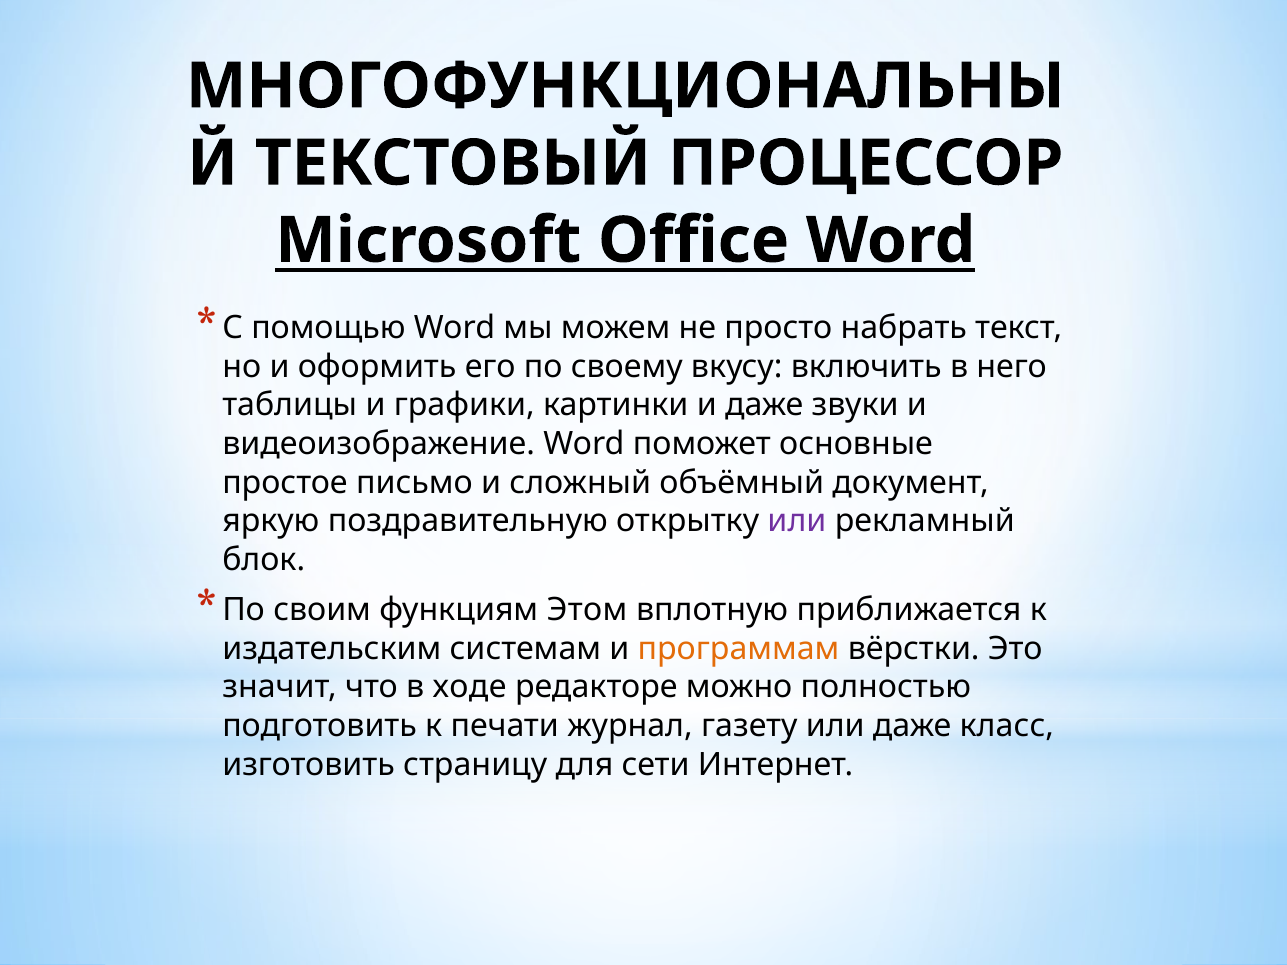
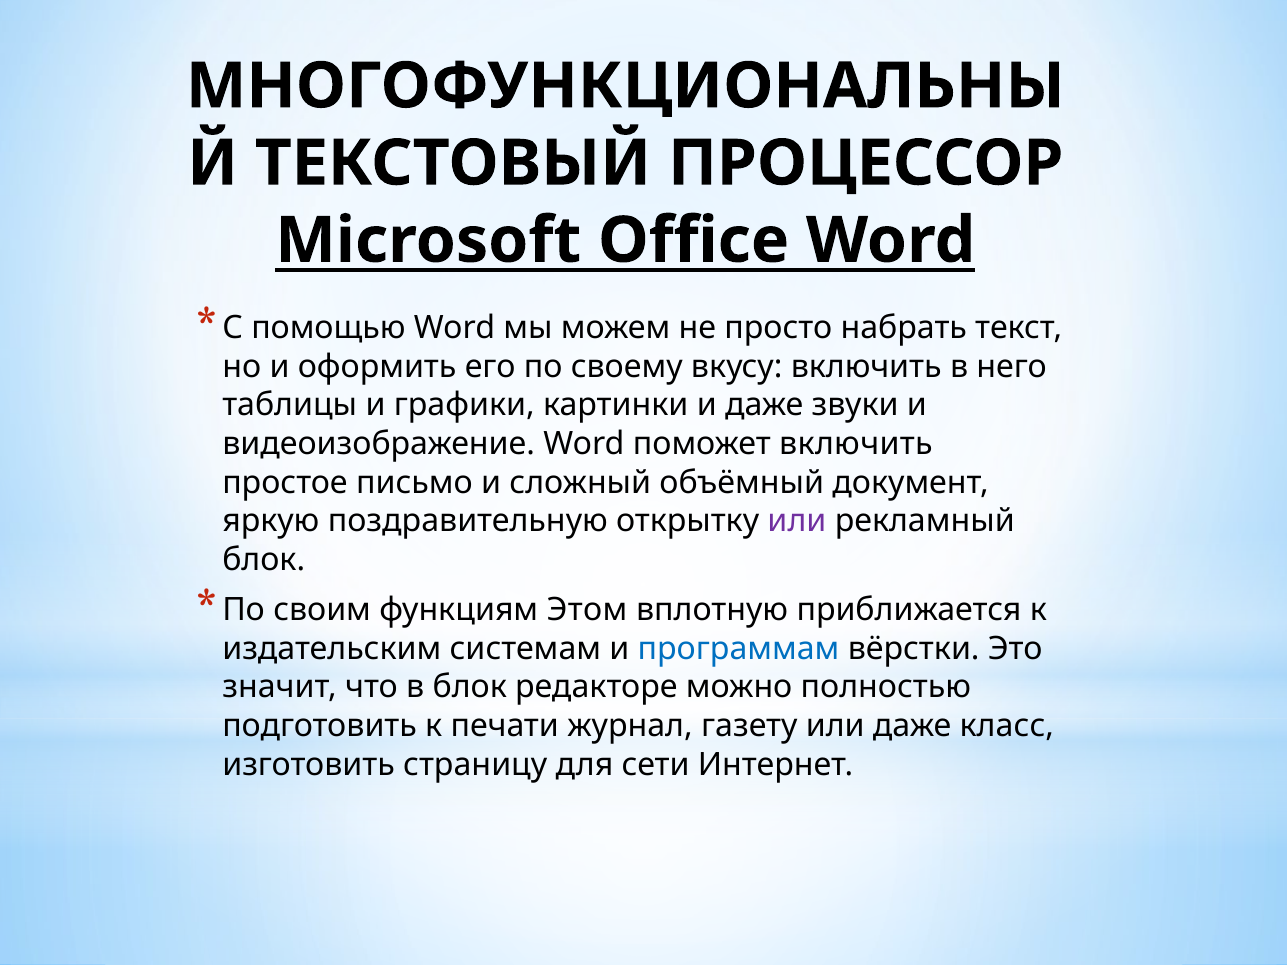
поможет основные: основные -> включить (856, 444)
программам colour: orange -> blue (739, 649)
в ходе: ходе -> блок (470, 688)
